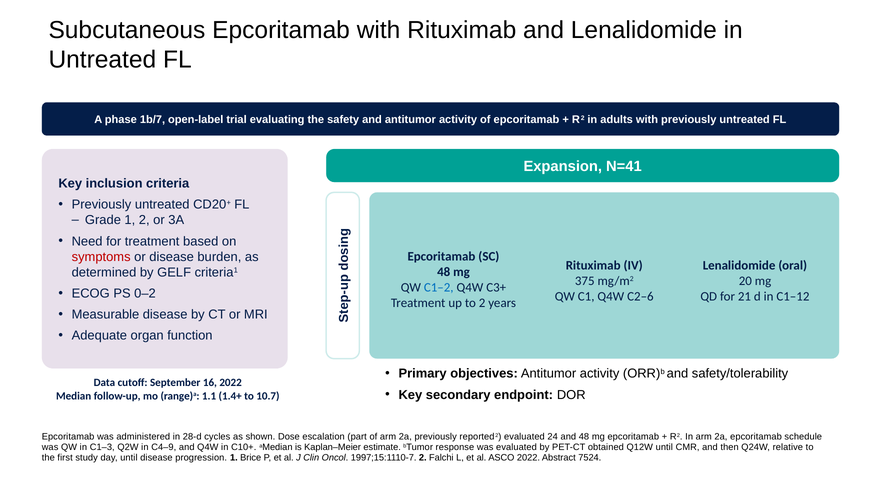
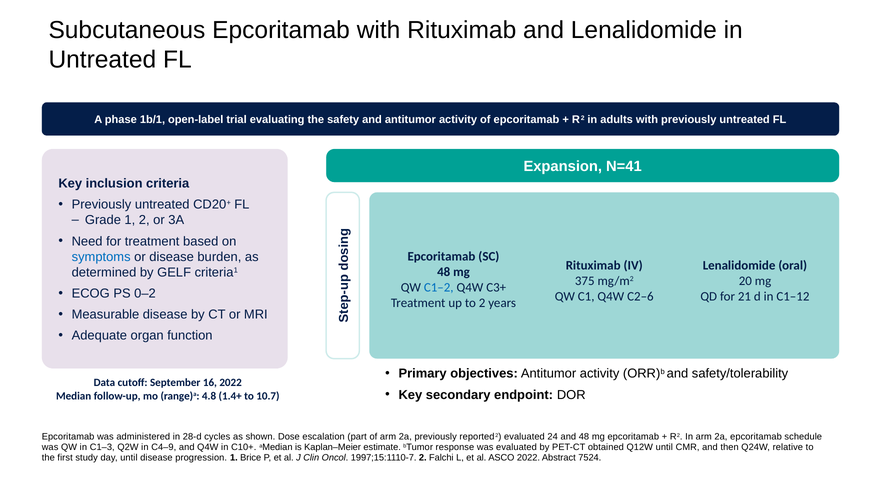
1b/7: 1b/7 -> 1b/1 (152, 120)
symptoms colour: red -> blue (101, 256)
1.1: 1.1 -> 4.8 (209, 395)
